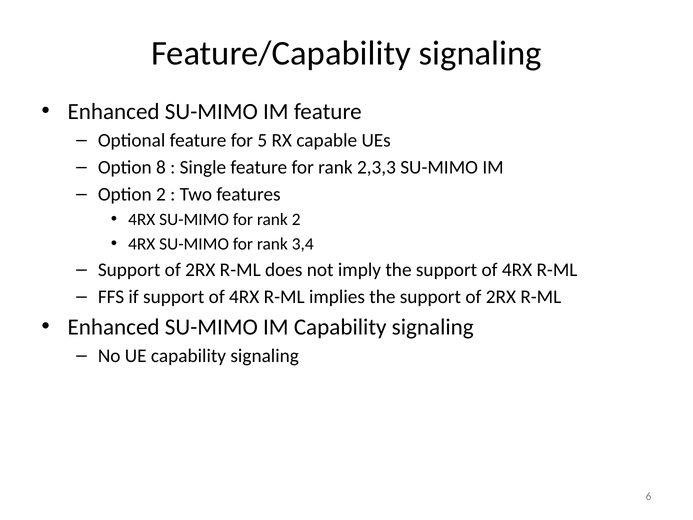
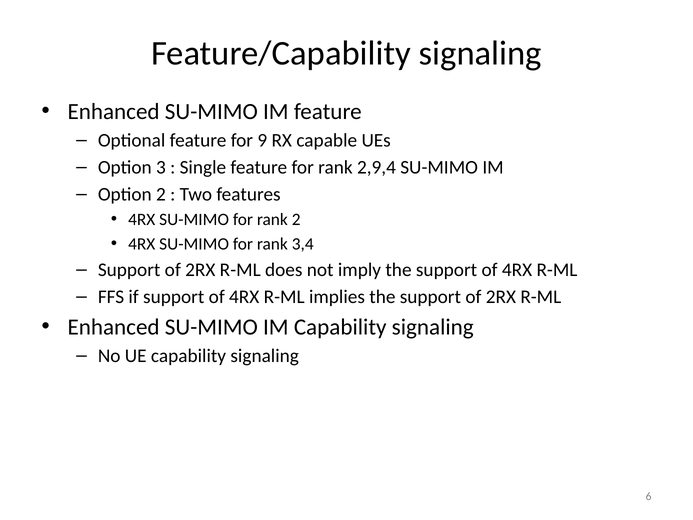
5: 5 -> 9 (262, 140)
8: 8 -> 3 (161, 167)
2,3,3: 2,3,3 -> 2,9,4 (376, 167)
